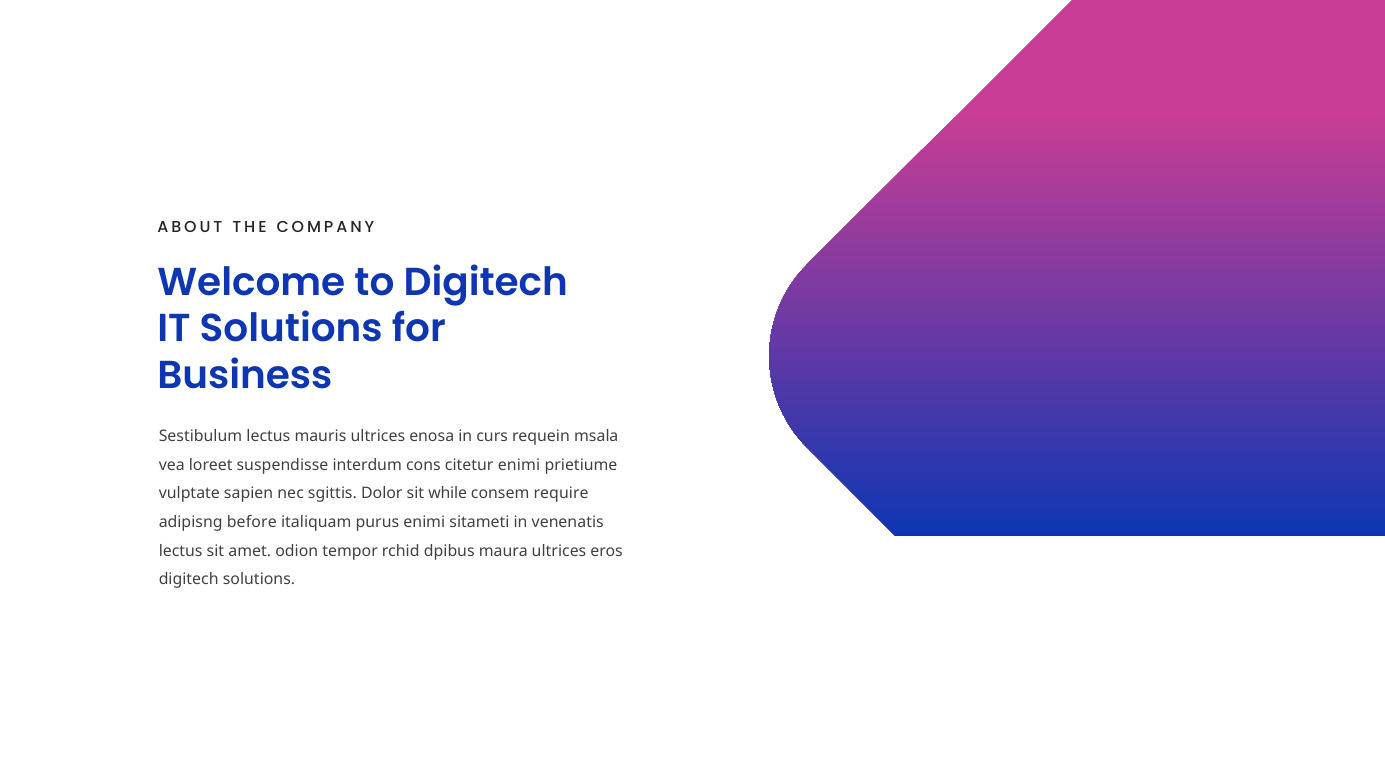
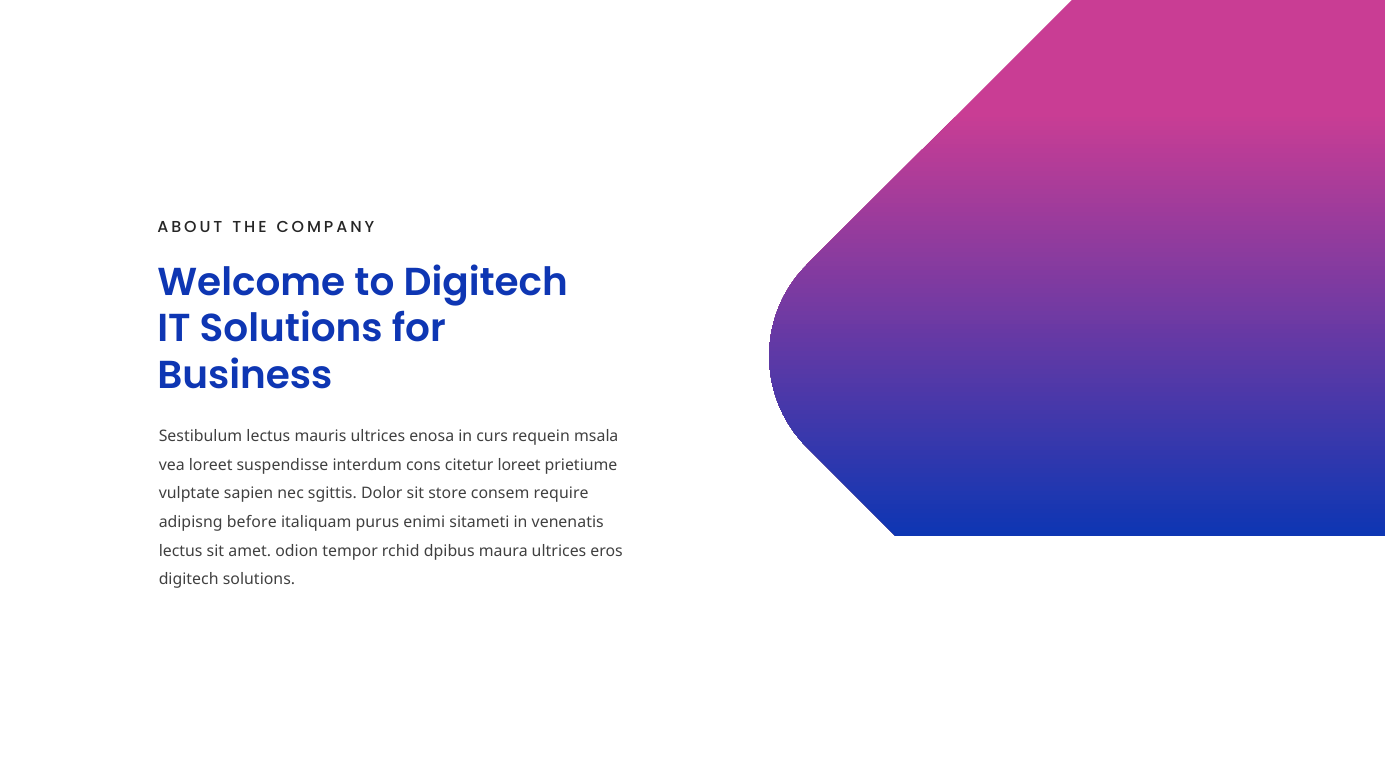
citetur enimi: enimi -> loreet (519, 465)
while: while -> store (448, 494)
